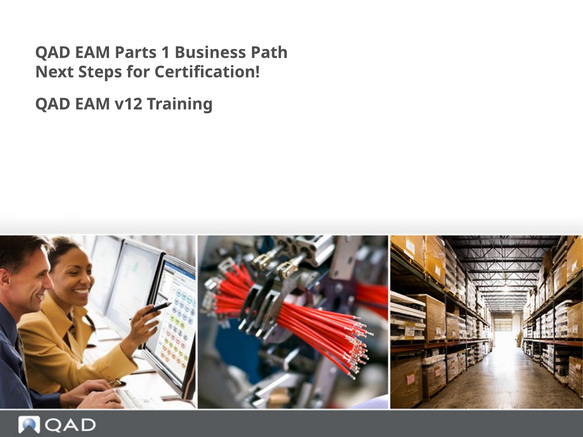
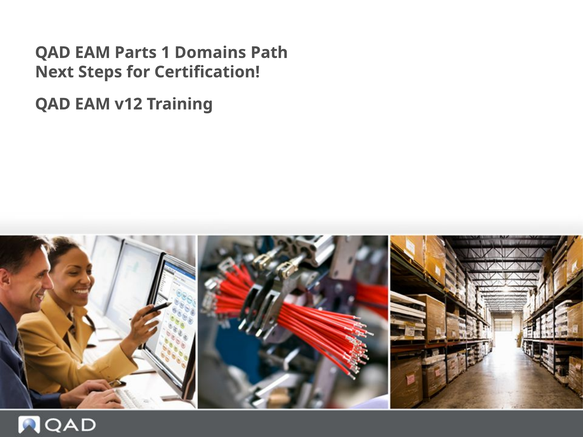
Business: Business -> Domains (210, 53)
